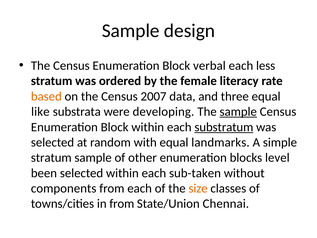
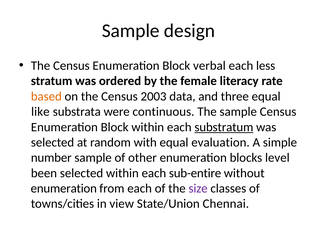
2007: 2007 -> 2003 (154, 96)
developing: developing -> continuous (163, 112)
sample underline: present -> none (238, 112)
landmarks: landmarks -> evaluation (221, 142)
stratum: stratum -> number (51, 158)
sub-taken: sub-taken -> sub-entire (195, 173)
components: components -> enumeration (64, 188)
size colour: orange -> purple (198, 188)
in from: from -> view (122, 204)
